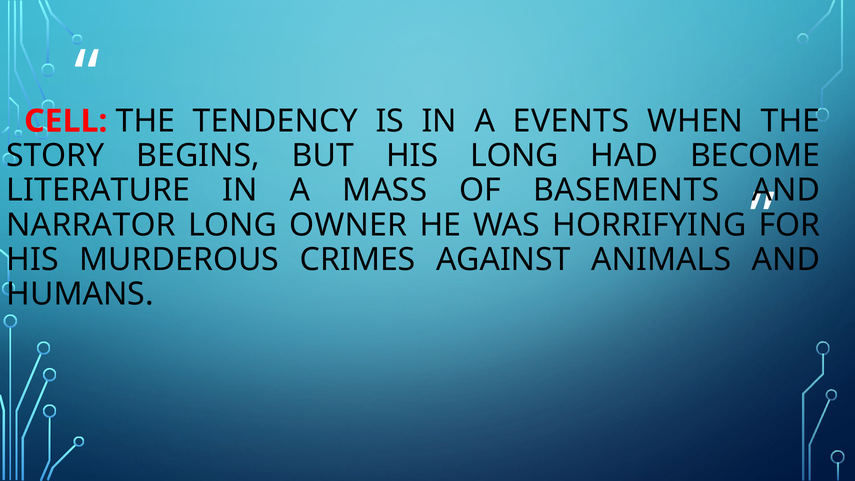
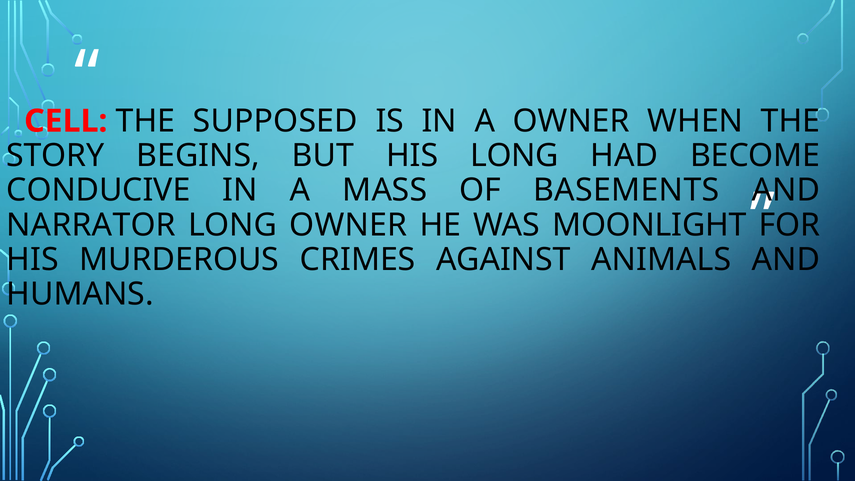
TENDENCY: TENDENCY -> SUPPOSED (275, 121)
A EVENTS: EVENTS -> OWNER (571, 121)
LITERATURE: LITERATURE -> CONDUCIVE (98, 190)
HORRIFYING: HORRIFYING -> MOONLIGHT (649, 225)
